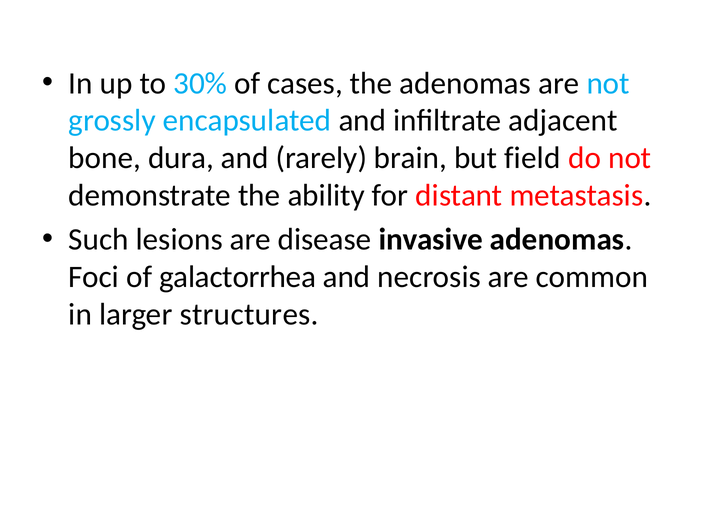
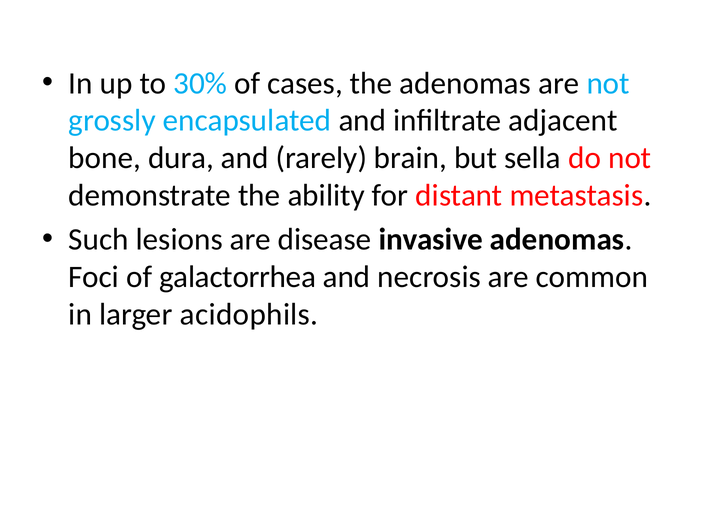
field: field -> sella (533, 158)
structures: structures -> acidophils (249, 314)
